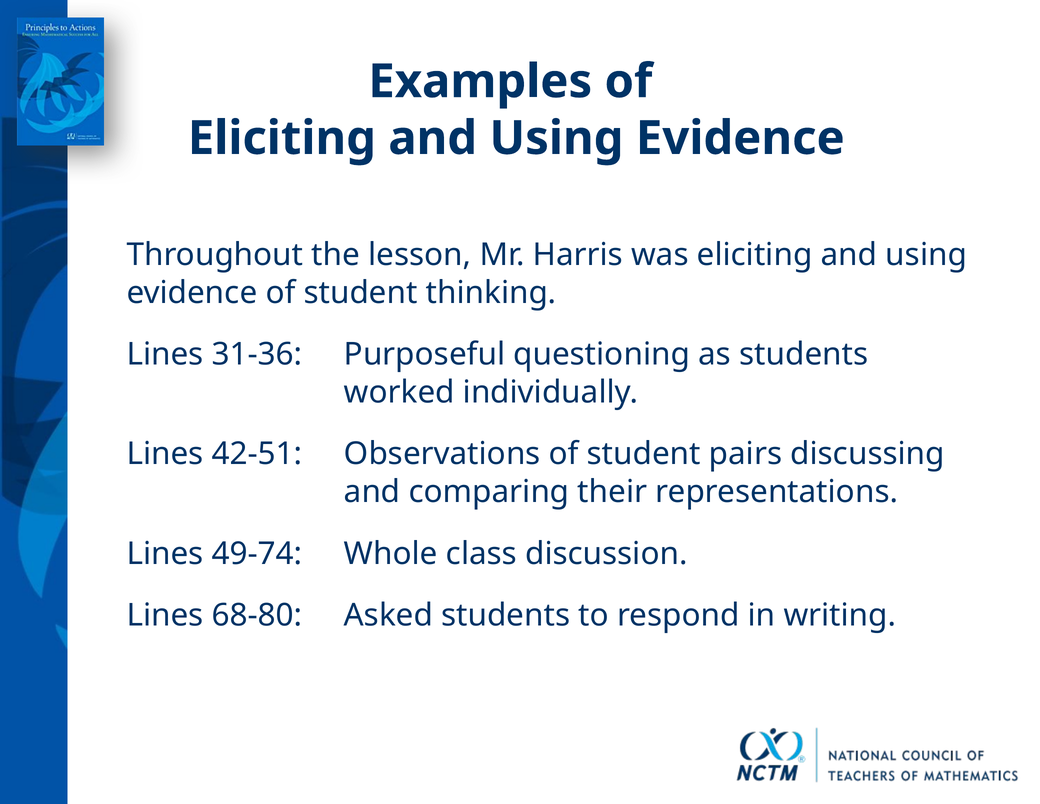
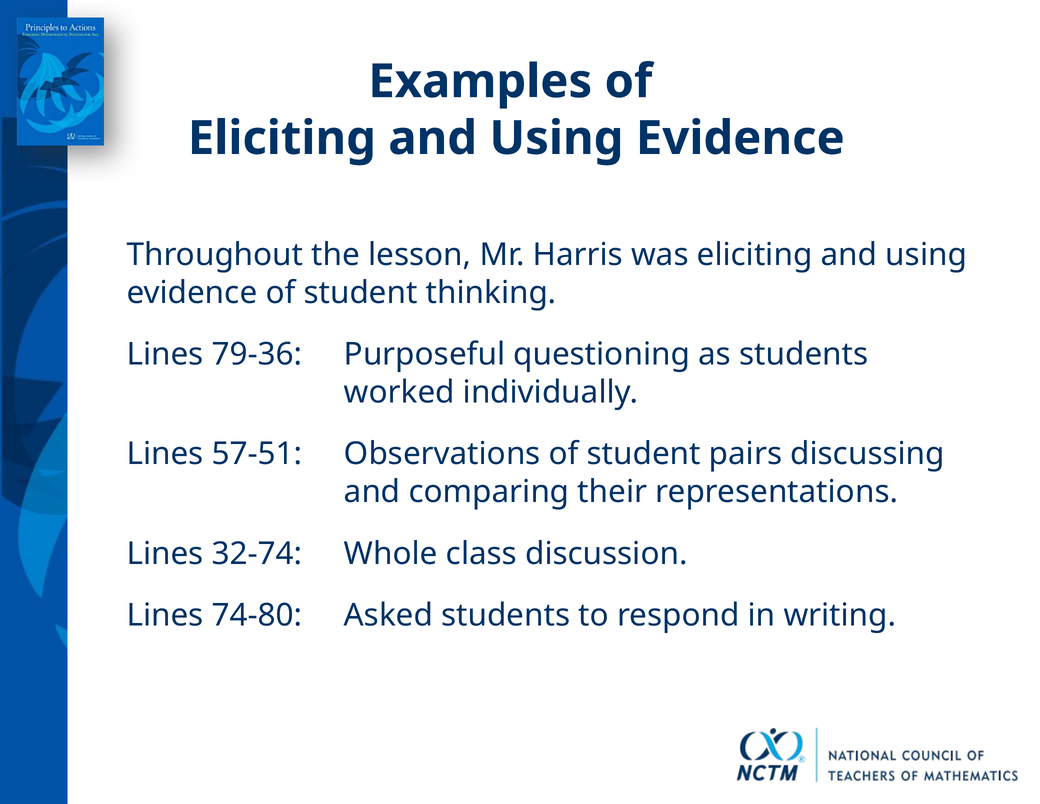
31-36: 31-36 -> 79-36 (257, 354)
42-51: 42-51 -> 57-51 (257, 454)
49-74: 49-74 -> 32-74 (257, 553)
68-80: 68-80 -> 74-80 (257, 615)
